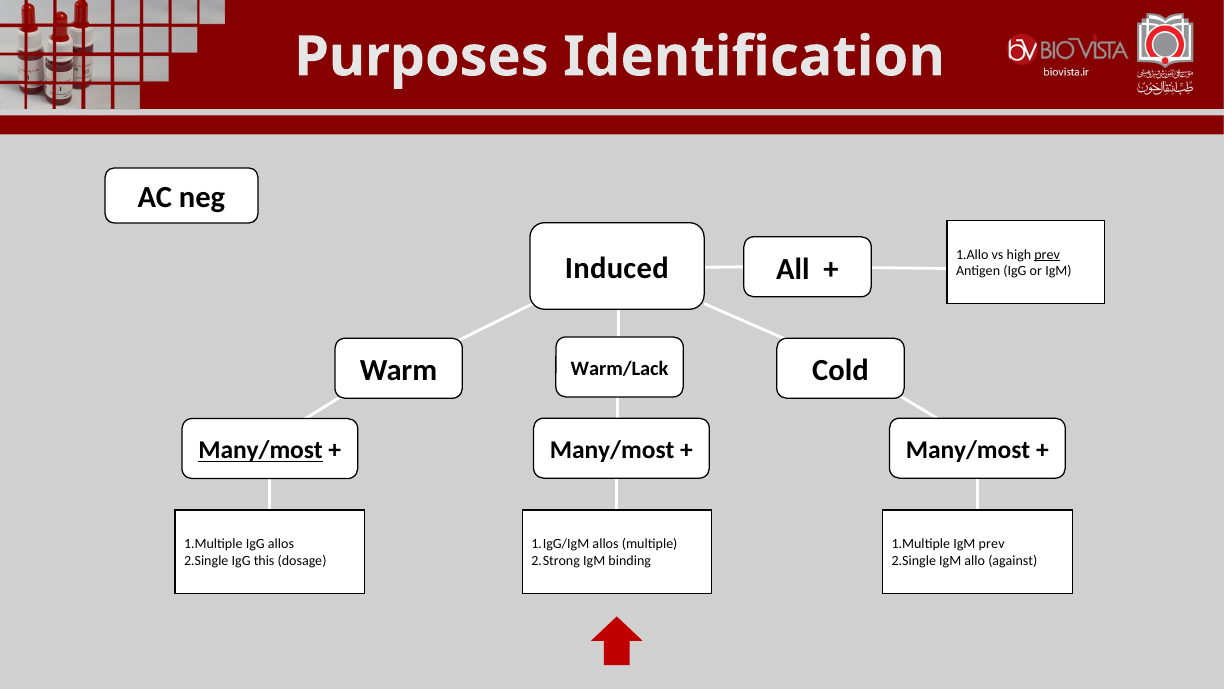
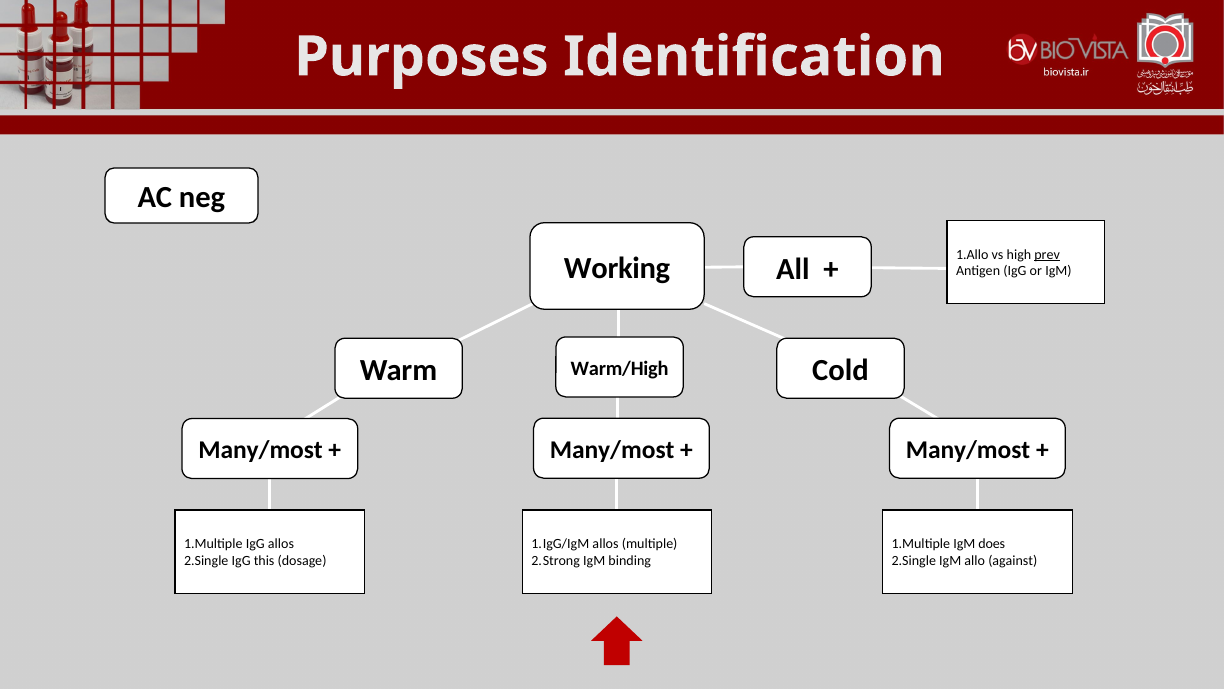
Induced: Induced -> Working (617, 268)
Warm/Lack: Warm/Lack -> Warm/High (620, 368)
Many/most underline: present -> none (261, 450)
IgM prev: prev -> does (992, 544)
